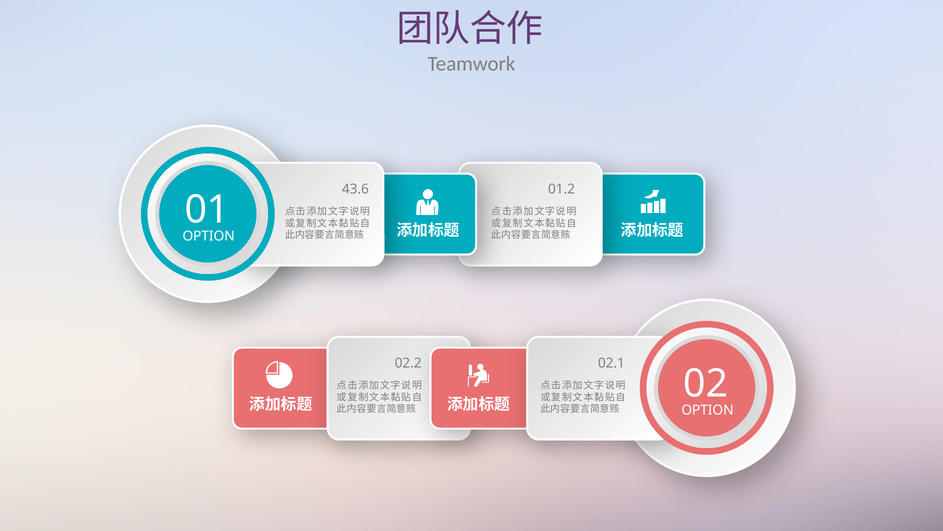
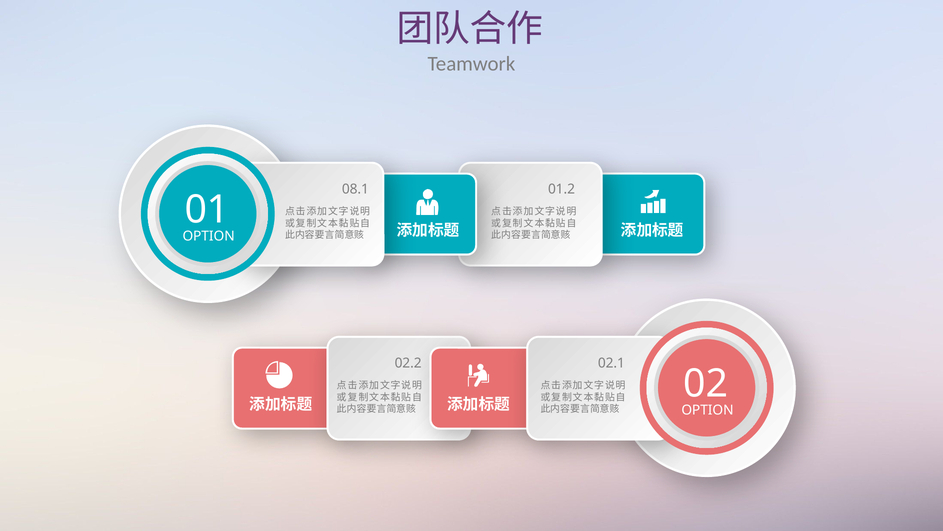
43.6: 43.6 -> 08.1 (355, 189)
